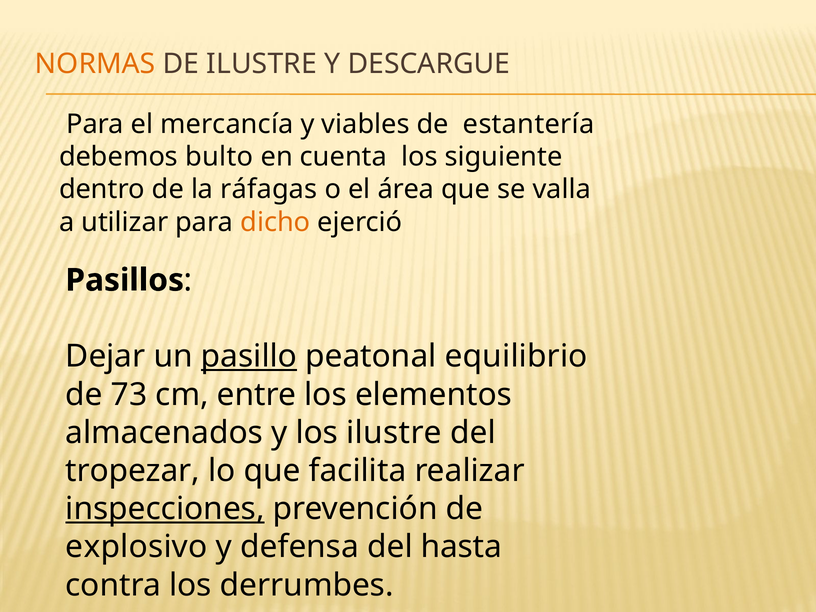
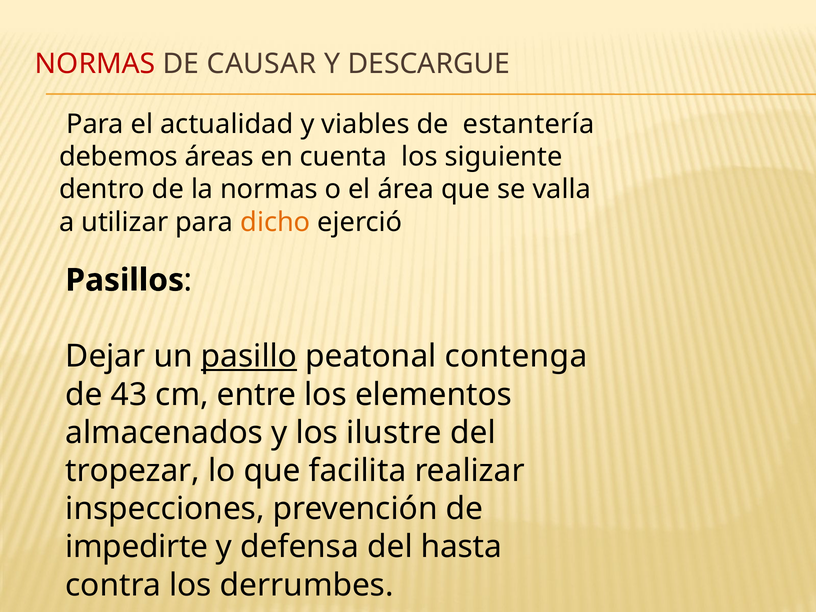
NORMAS colour: orange -> red (95, 64)
DE ILUSTRE: ILUSTRE -> CAUSAR (262, 64)
mercancía: mercancía -> actualidad (227, 124)
bulto: bulto -> áreas (219, 157)
la ráfagas: ráfagas -> normas (269, 189)
equilibrio: equilibrio -> contenga (516, 356)
73: 73 -> 43 (129, 395)
inspecciones underline: present -> none (165, 509)
explosivo: explosivo -> impedirte (137, 547)
